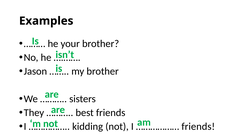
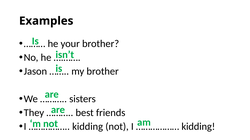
friends: friends -> kidding (198, 127)
